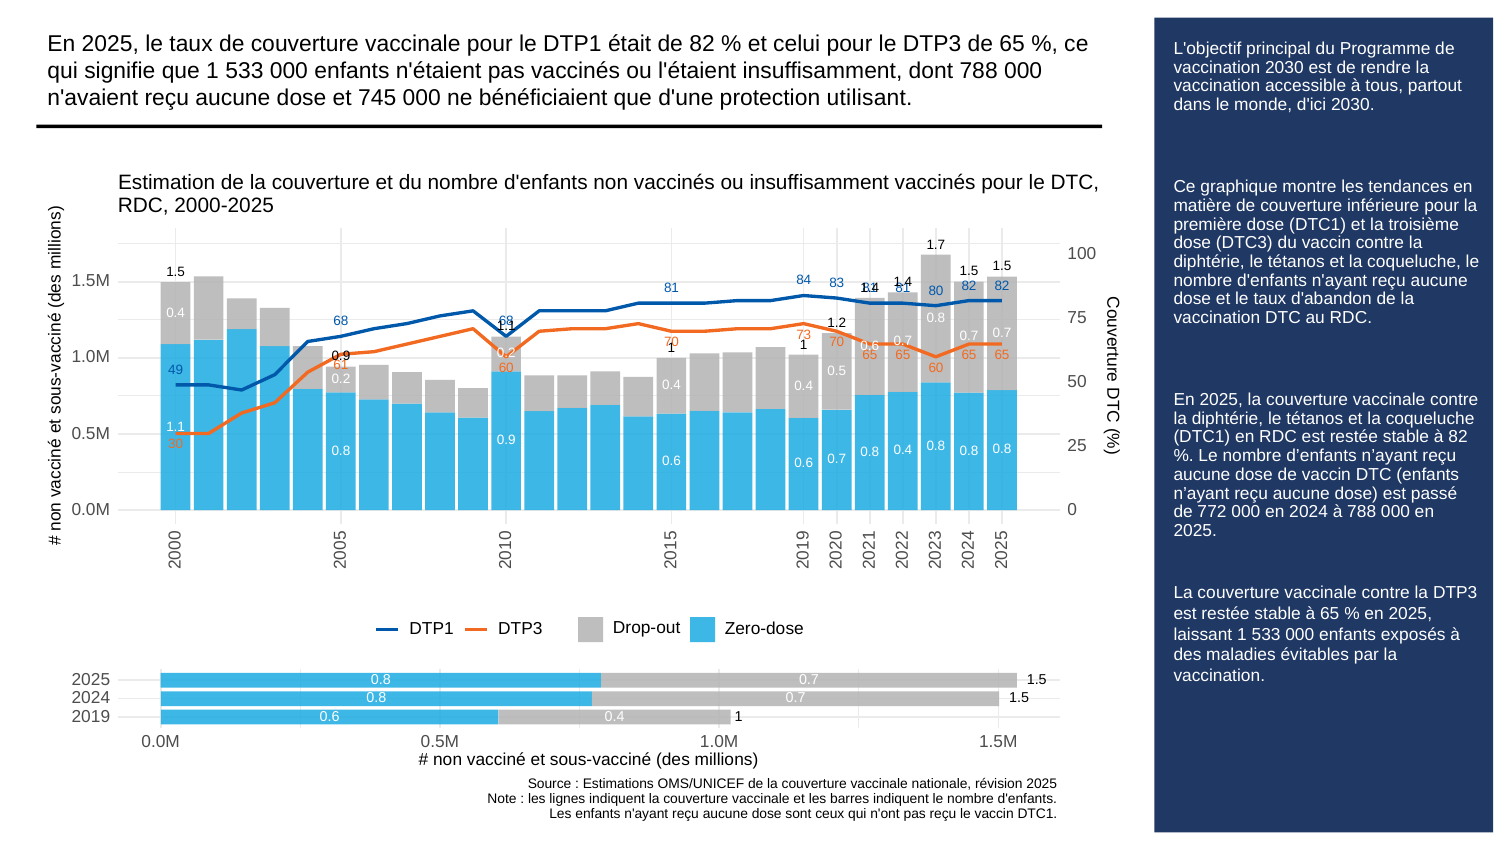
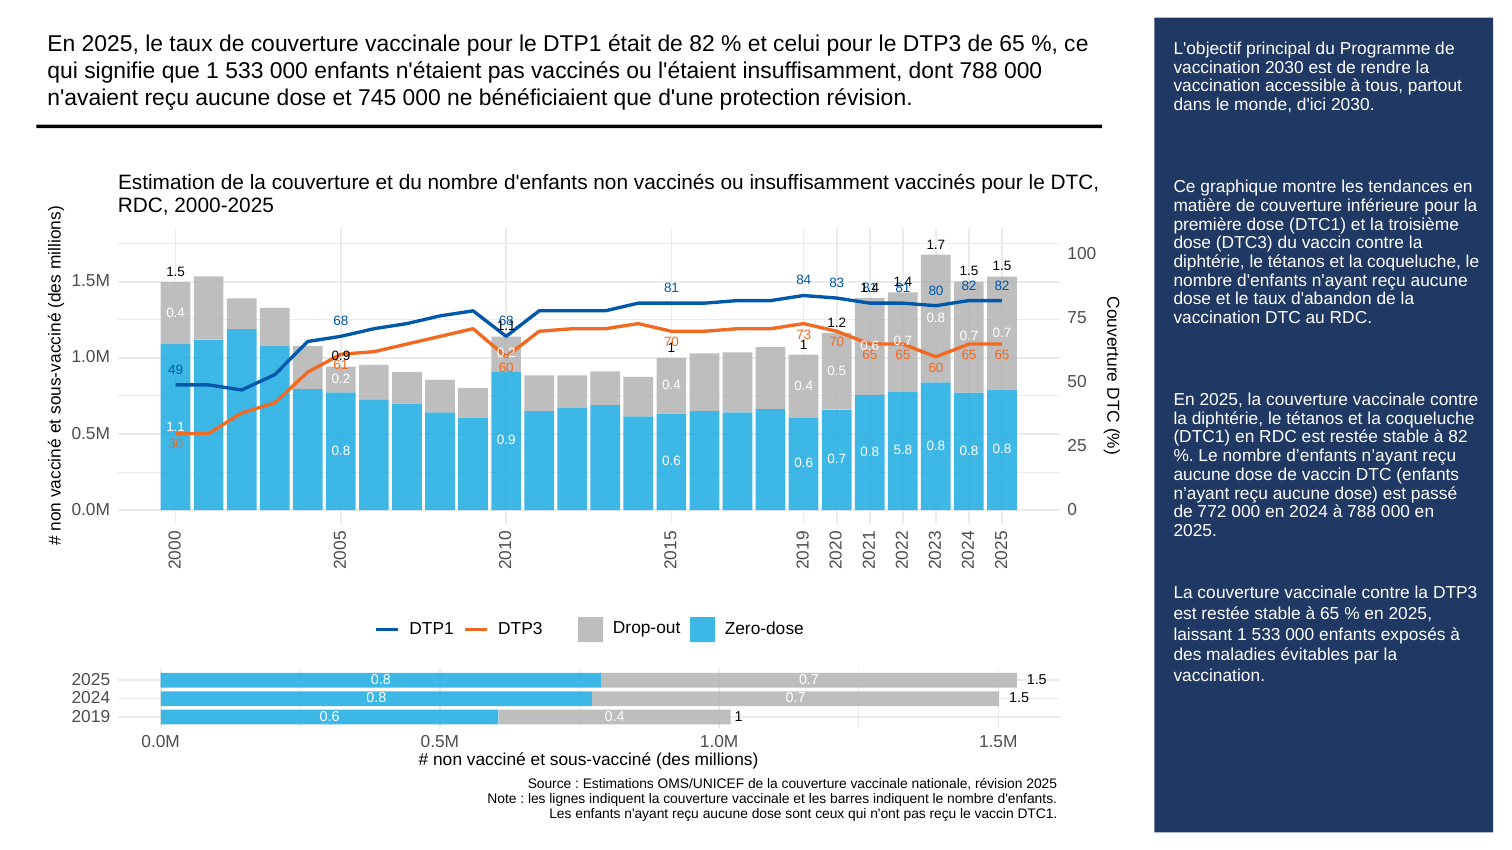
protection utilisant: utilisant -> révision (870, 98)
0.4: 0.4 -> 5.8 (903, 451)
